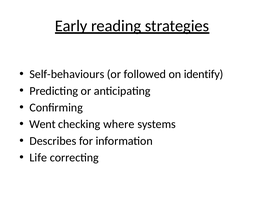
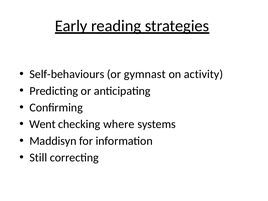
followed: followed -> gymnast (145, 74)
identify: identify -> activity (203, 74)
Describes: Describes -> Maddisyn (53, 141)
Life: Life -> Still (38, 158)
